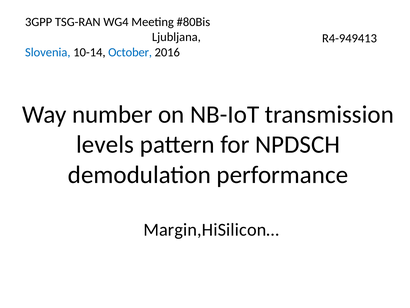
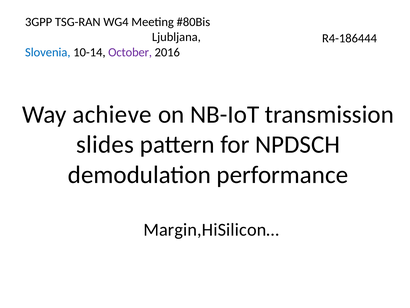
R4-949413: R4-949413 -> R4-186444 (349, 38)
October colour: blue -> purple (130, 52)
number: number -> achieve (112, 114)
levels: levels -> slides (105, 144)
